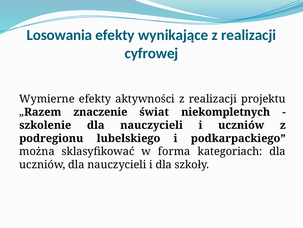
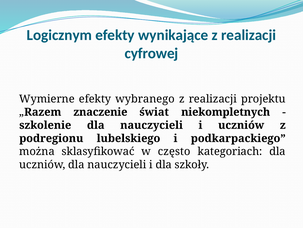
Losowania: Losowania -> Logicznym (59, 35)
aktywności: aktywności -> wybranego (145, 99)
forma: forma -> często (174, 151)
